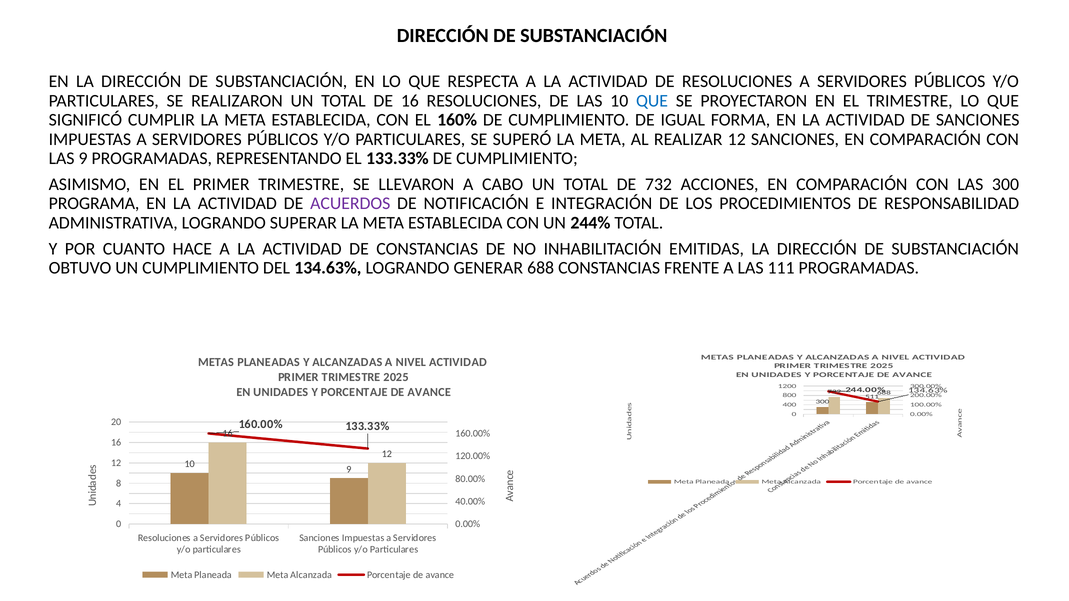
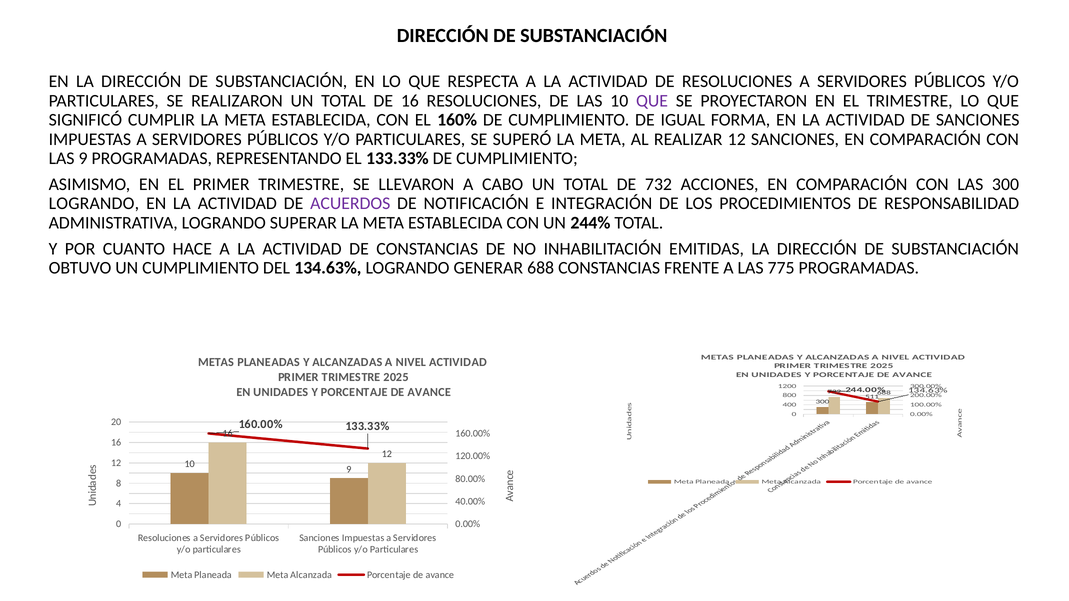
QUE colour: blue -> purple (652, 101)
PROGRAMA: PROGRAMA -> LOGRANDO (94, 204)
111: 111 -> 775 (781, 268)
